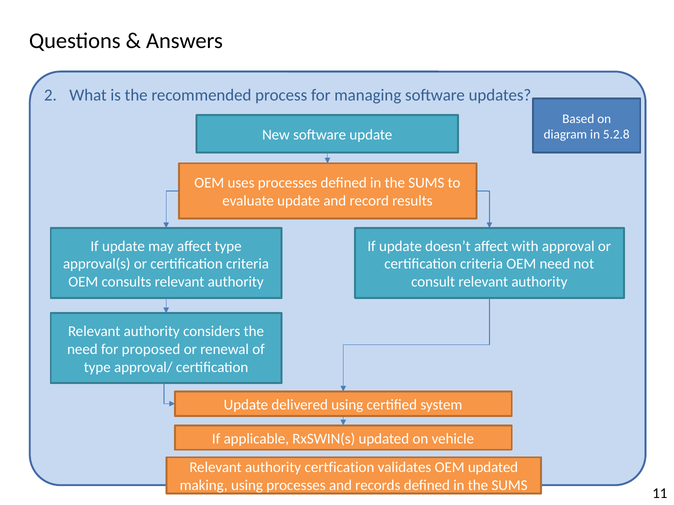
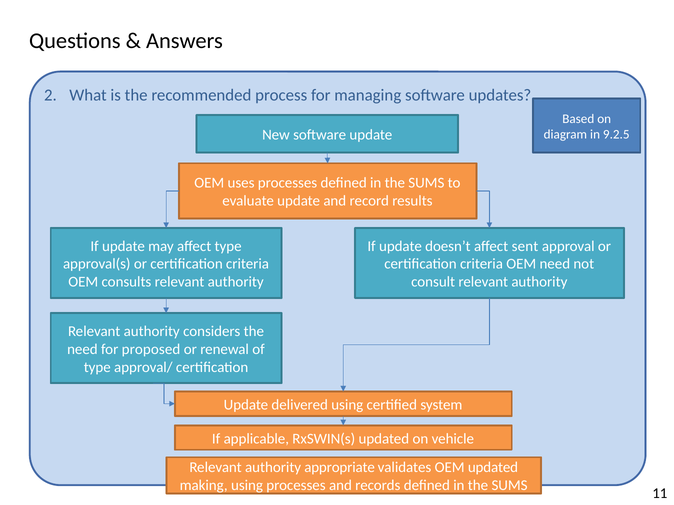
5.2.8: 5.2.8 -> 9.2.5 (616, 135)
with: with -> sent (525, 246)
certfication: certfication -> appropriate (340, 468)
